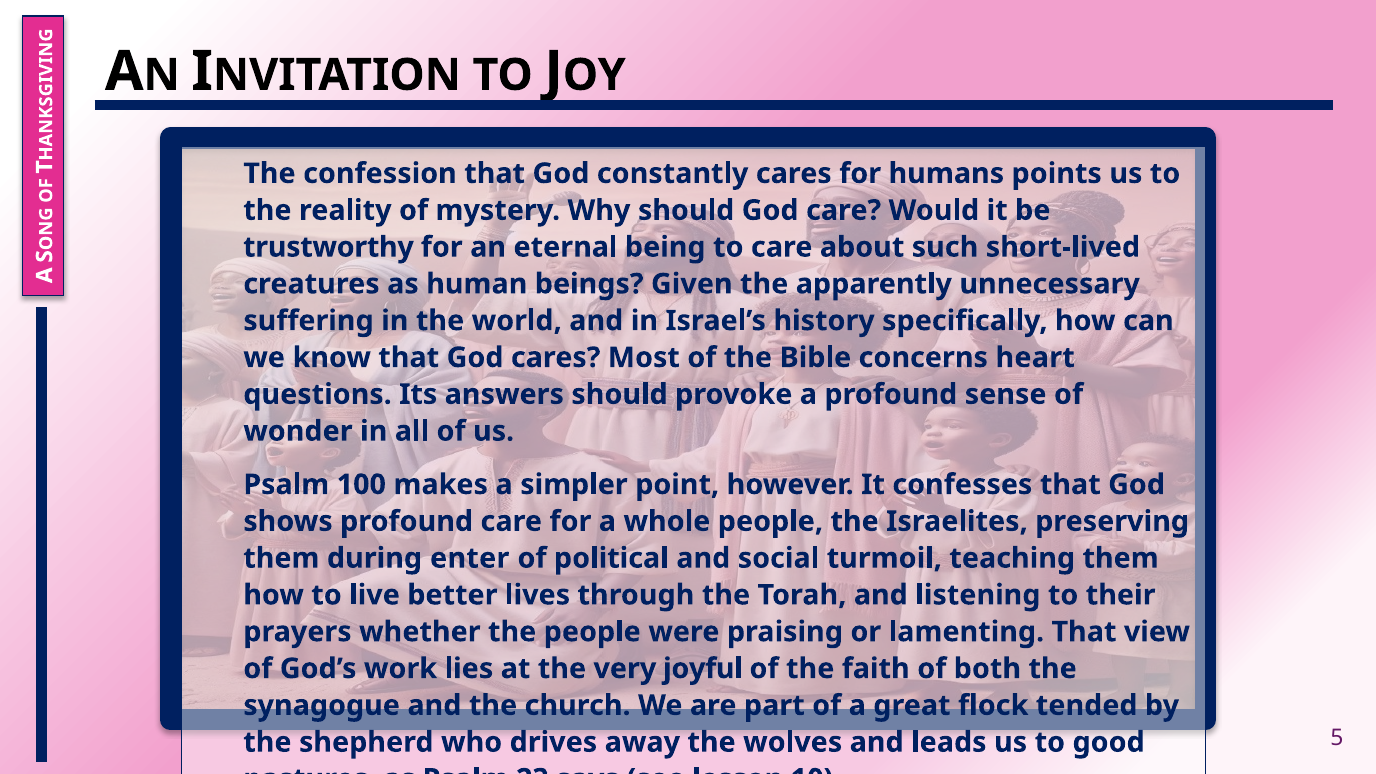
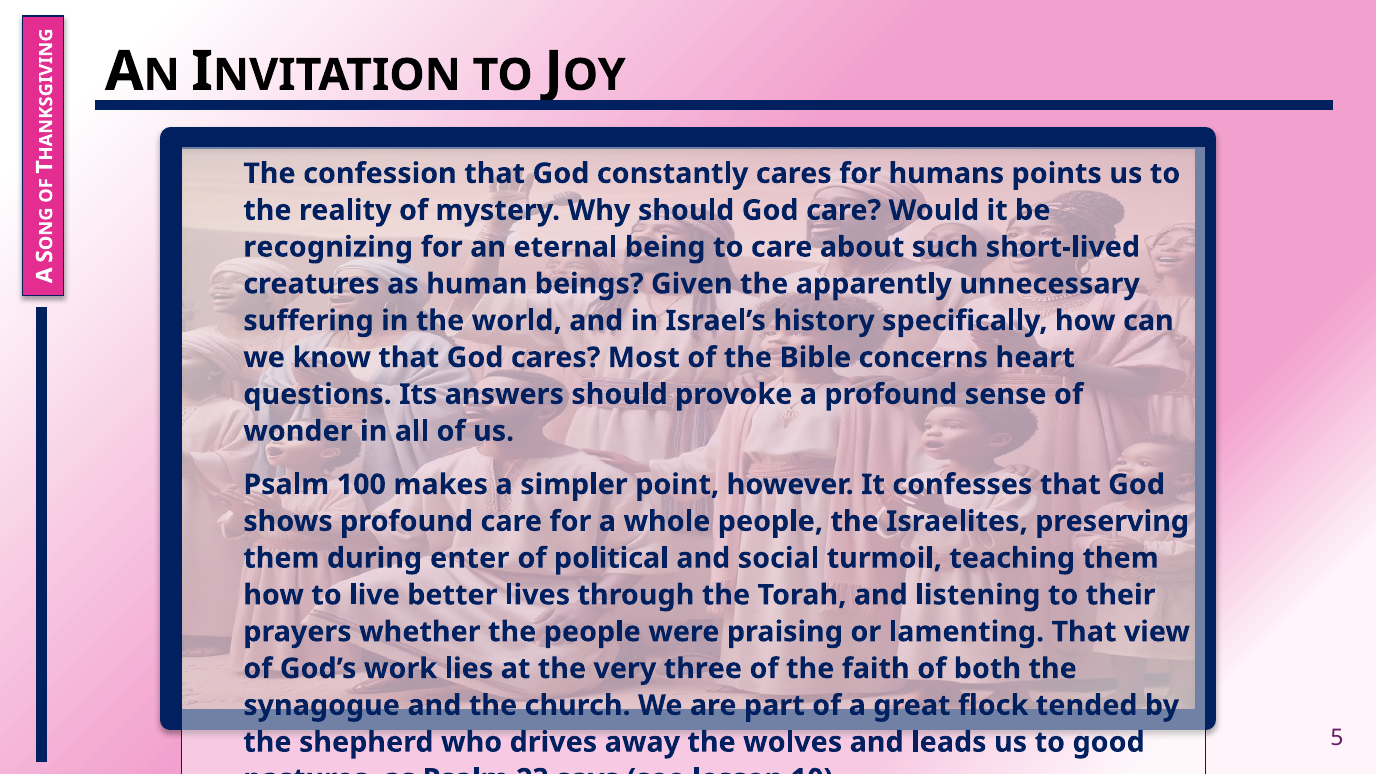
trustworthy: trustworthy -> recognizing (328, 247)
joyful: joyful -> three (703, 669)
